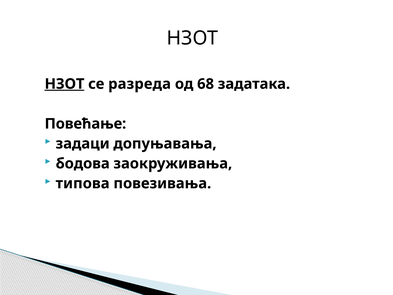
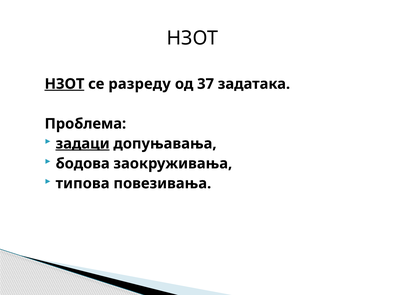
разреда: разреда -> разреду (140, 84)
68: 68 -> 37 (206, 84)
Повећање: Повећање -> Проблема (85, 124)
задаци underline: none -> present (83, 144)
